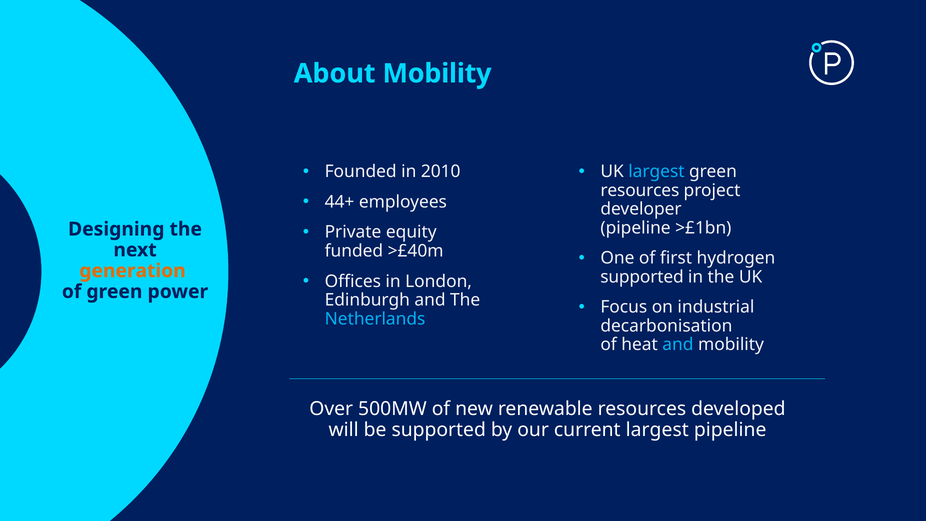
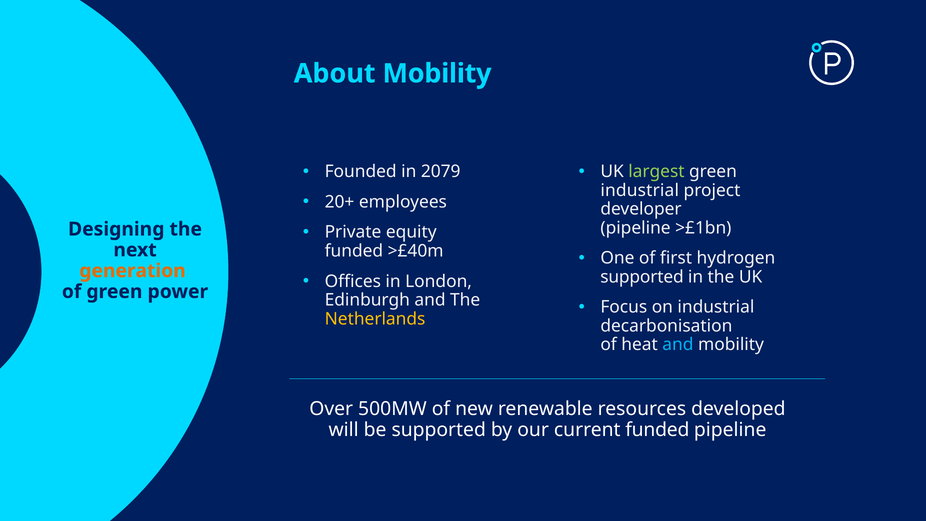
largest colour: light blue -> light green (656, 171)
2010: 2010 -> 2079 (441, 172)
resources: resources -> industrial (640, 190)
44+: 44+ -> 20+ (340, 202)
Netherlands colour: light blue -> yellow (375, 319)
current largest: largest -> funded (657, 430)
